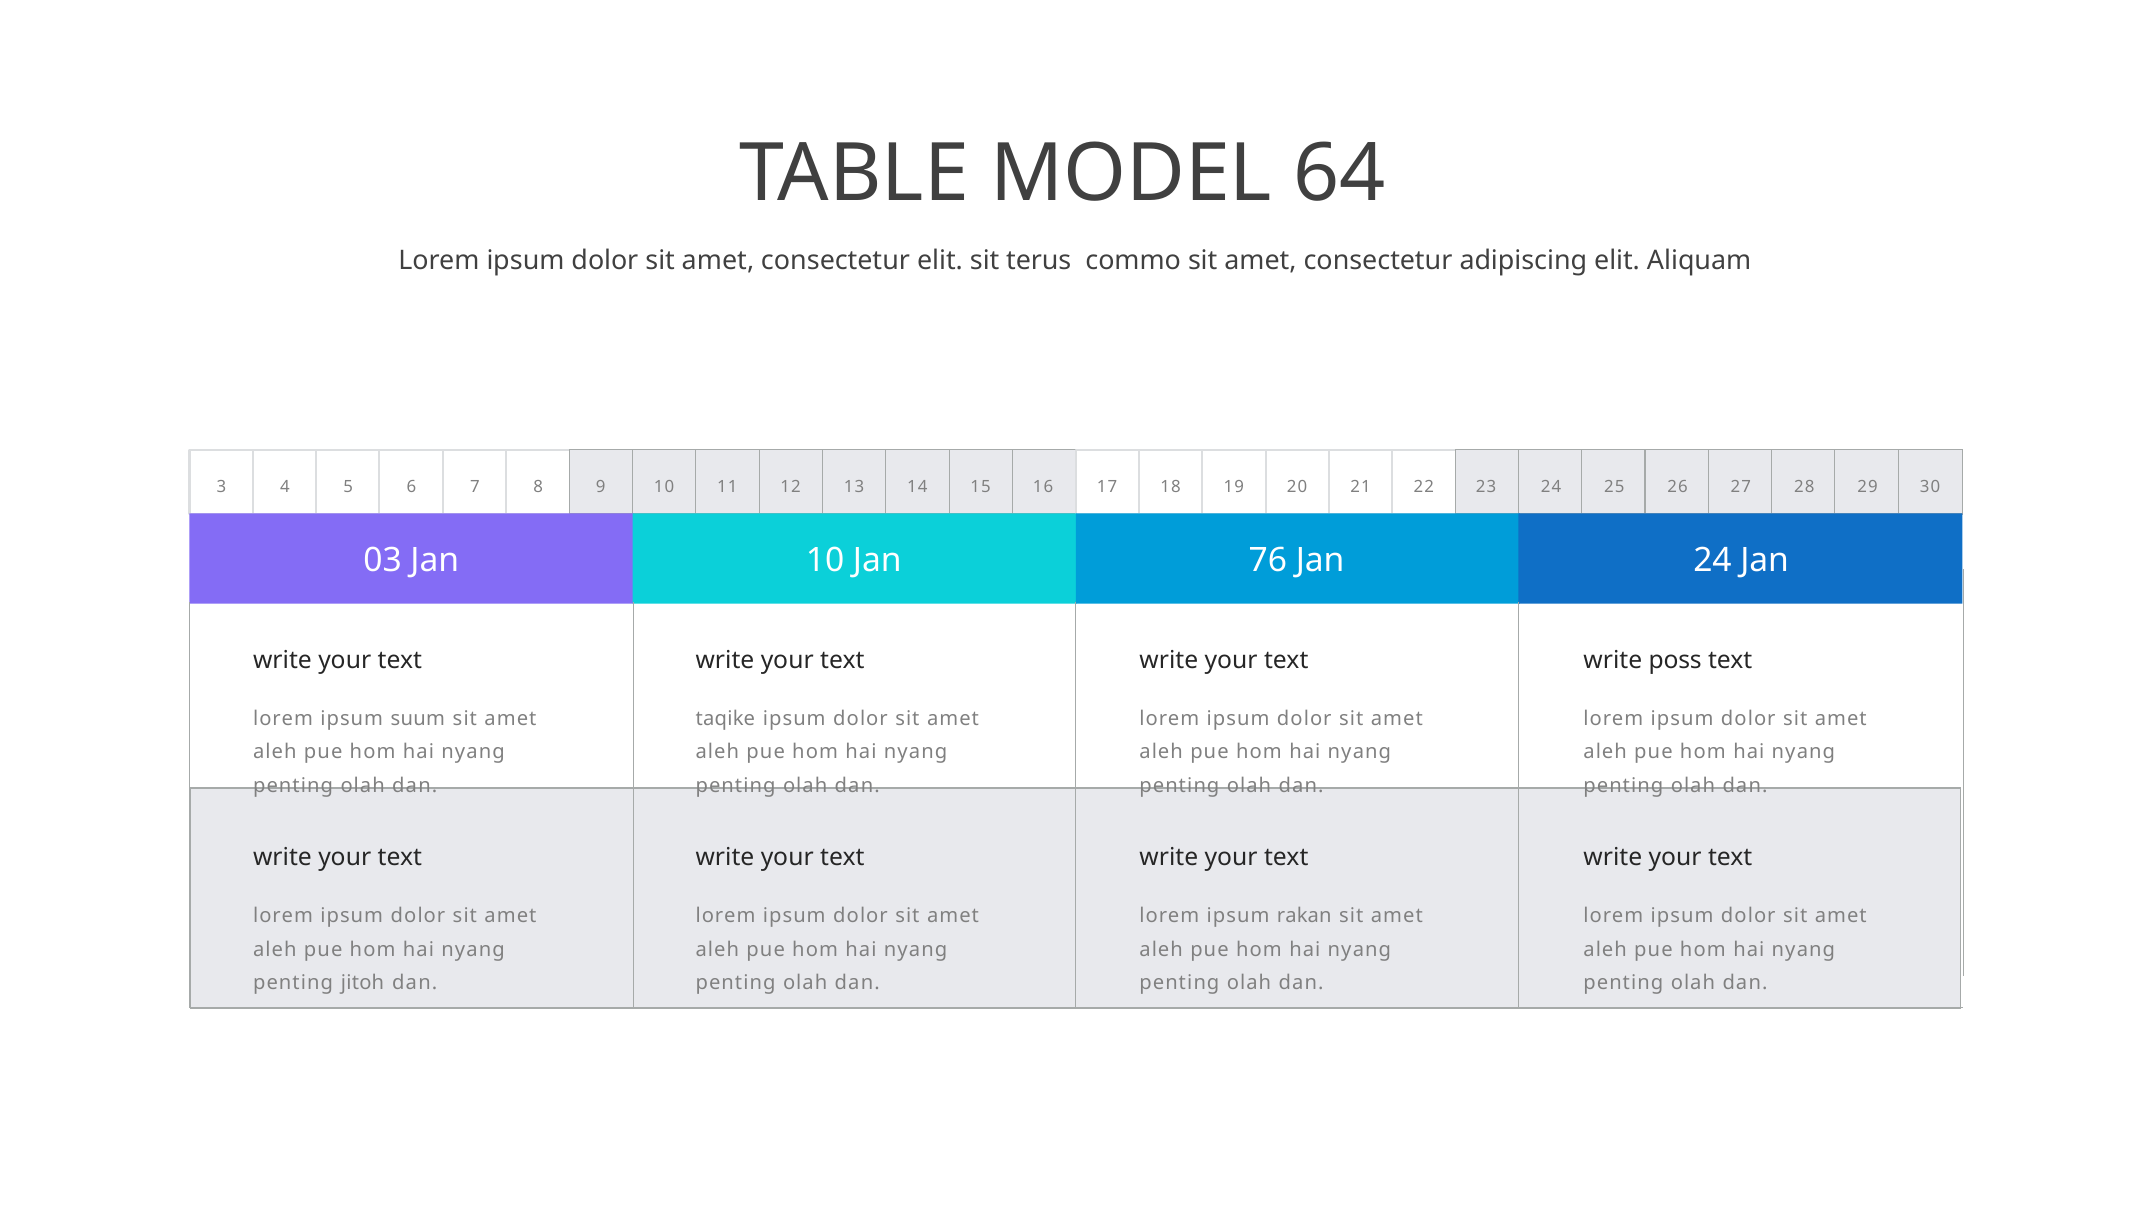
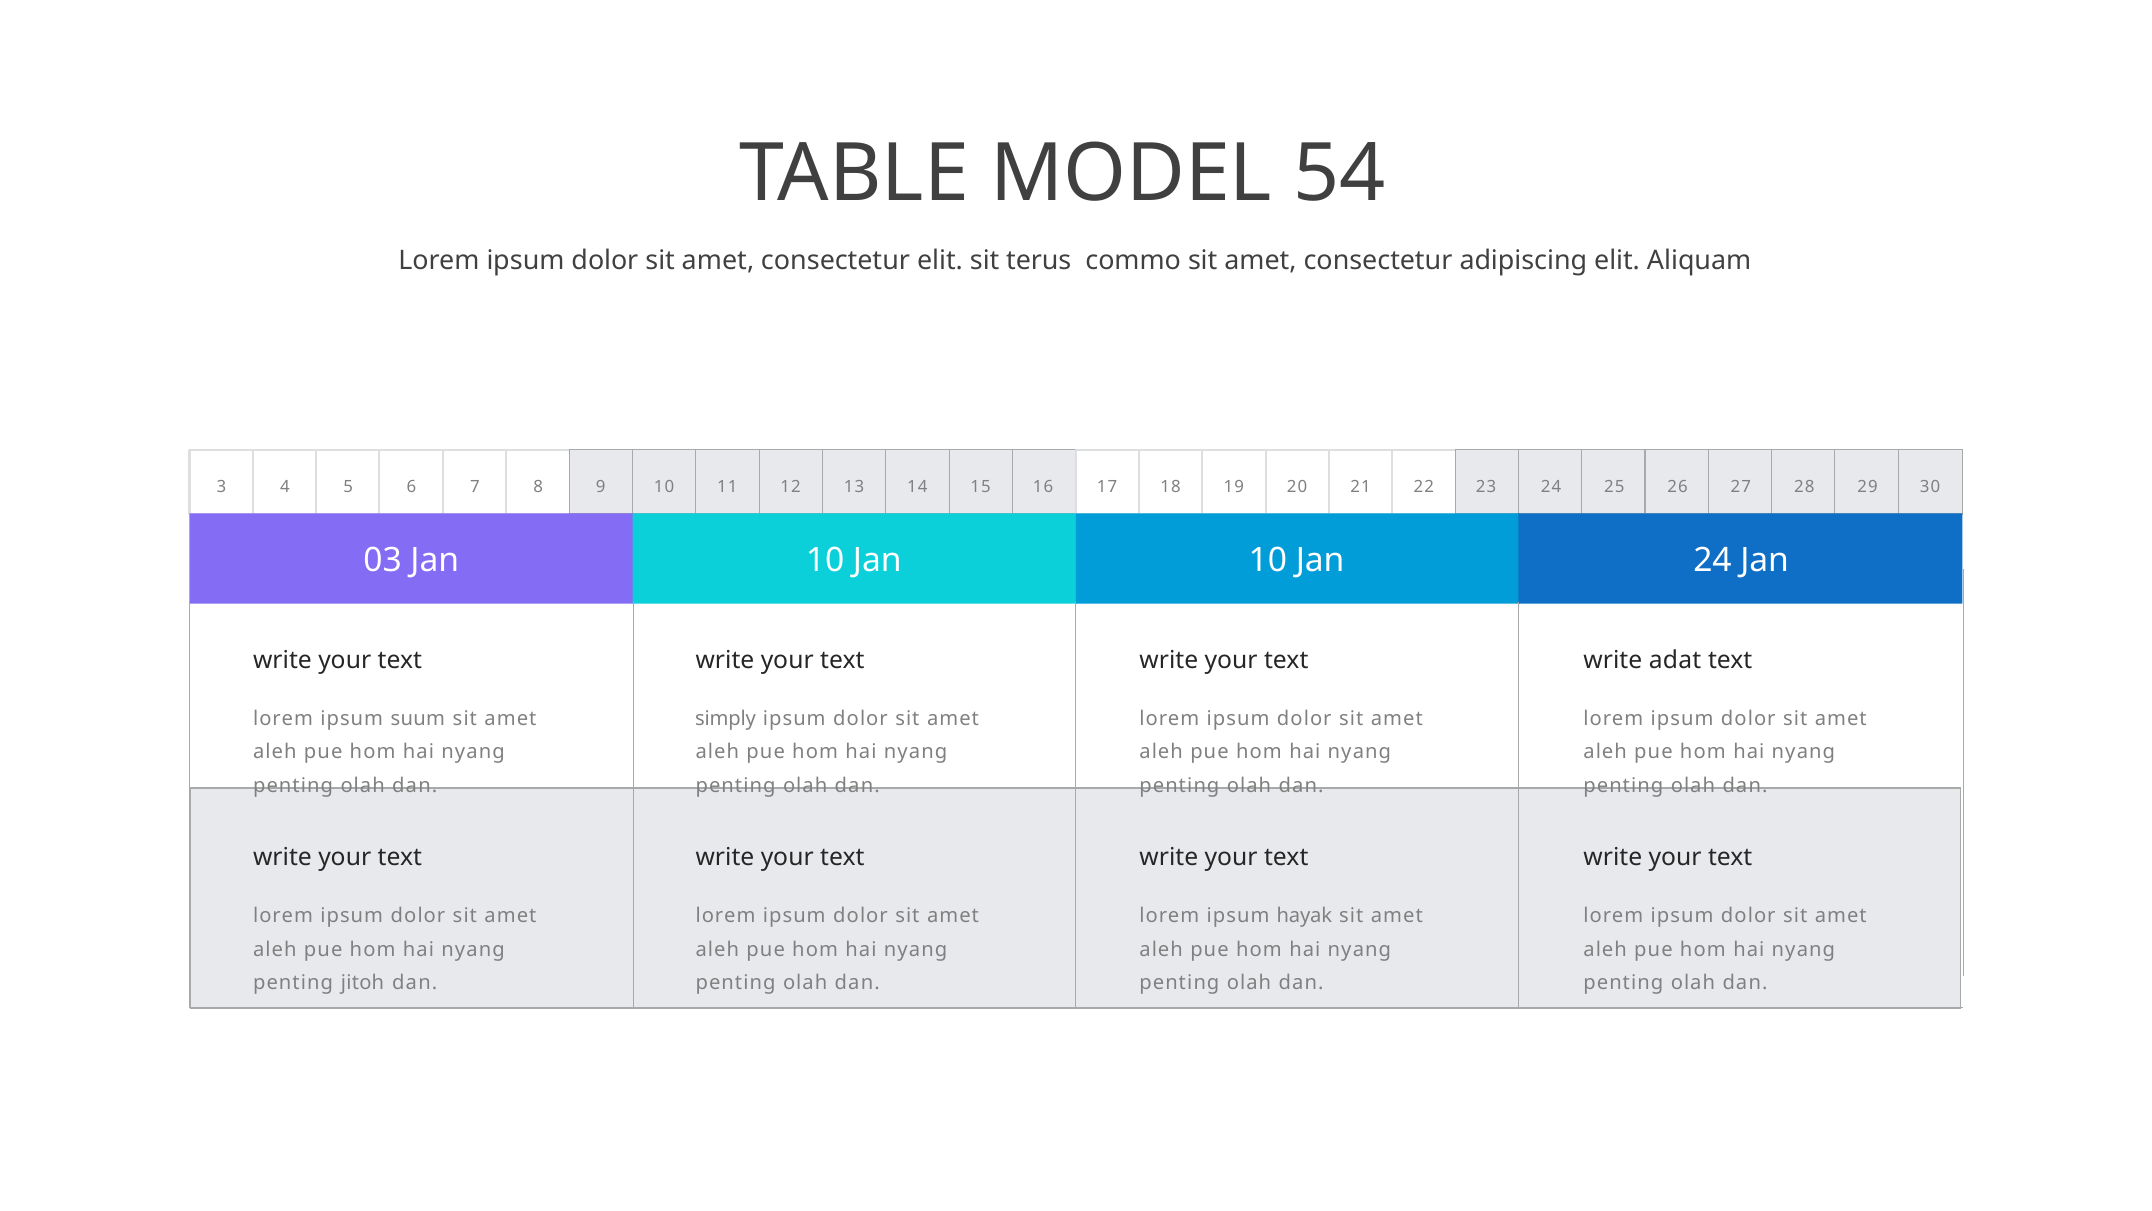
64: 64 -> 54 (1339, 174)
10 Jan 76: 76 -> 10 (1268, 561)
poss: poss -> adat (1675, 660)
taqike: taqike -> simply (726, 718)
rakan: rakan -> hayak (1304, 916)
